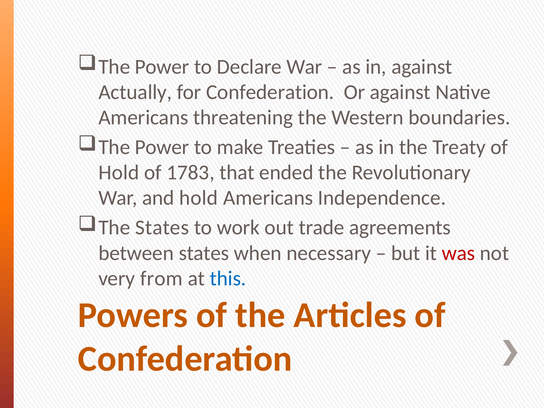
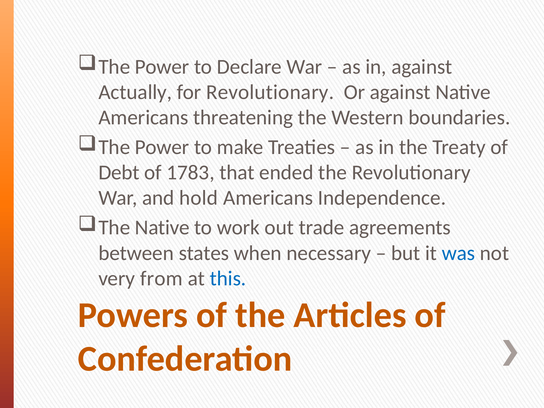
for Confederation: Confederation -> Revolutionary (270, 92)
Hold: Hold -> Debt (119, 173)
The States: States -> Native (162, 228)
was colour: red -> blue (459, 253)
